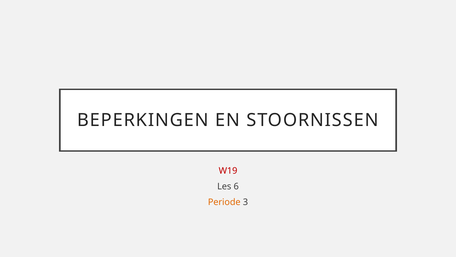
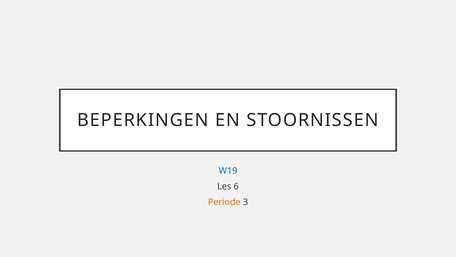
W19 colour: red -> blue (228, 171)
